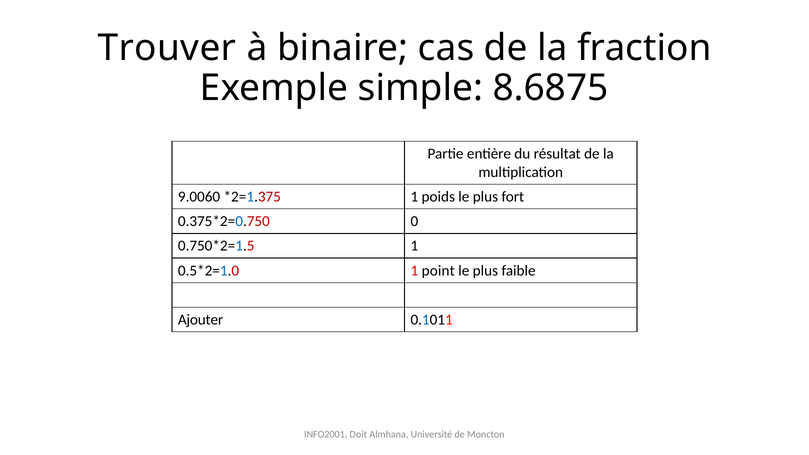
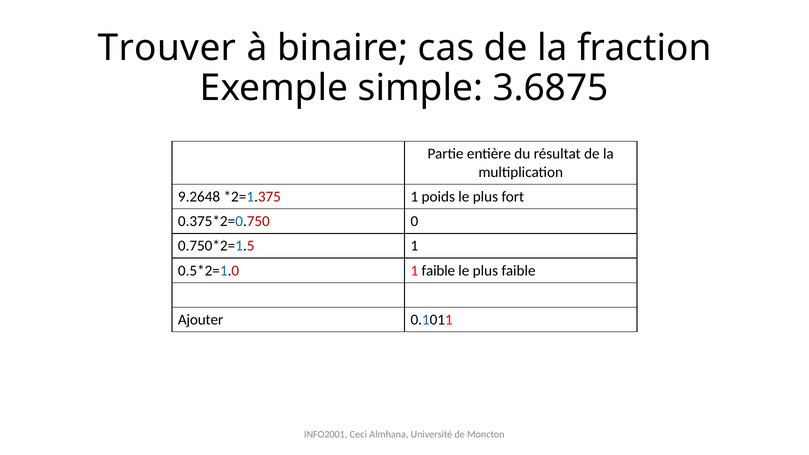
8.6875: 8.6875 -> 3.6875 (551, 88)
9.0060: 9.0060 -> 9.2648 (199, 197)
1 point: point -> faible (438, 271)
Doit: Doit -> Ceci (358, 434)
